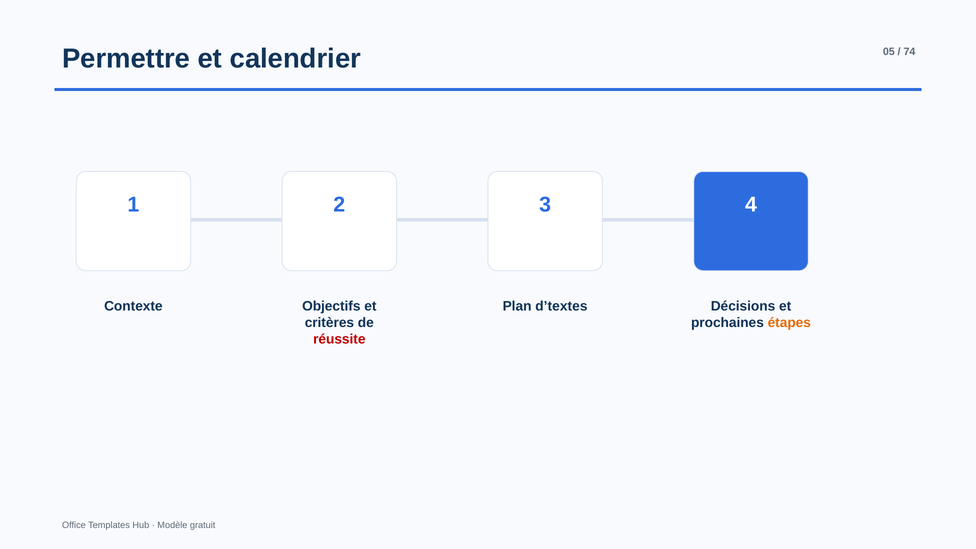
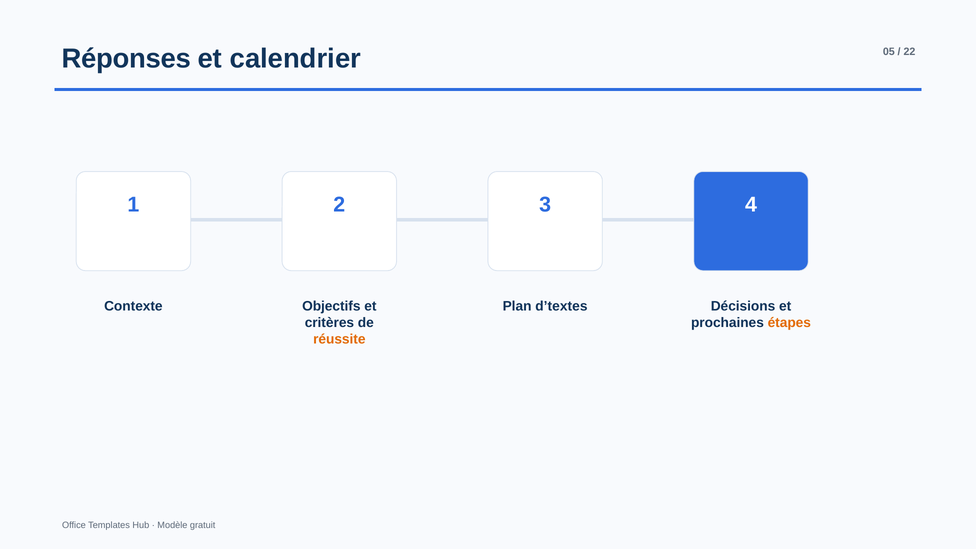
Permettre: Permettre -> Réponses (126, 59)
74: 74 -> 22 (909, 52)
réussite colour: red -> orange (339, 339)
